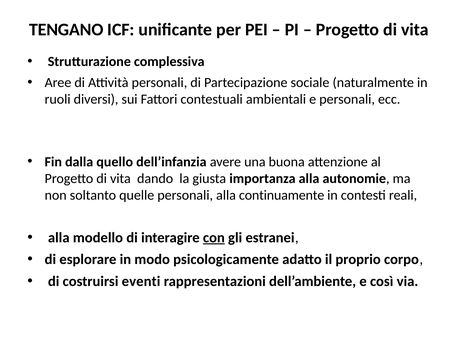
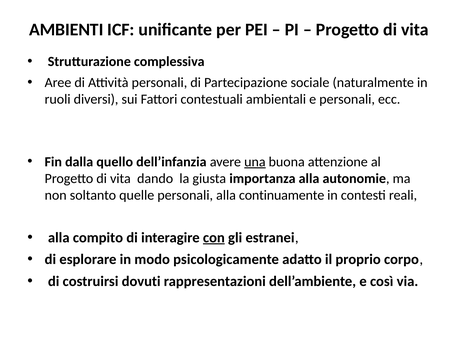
TENGANO: TENGANO -> AMBIENTI (66, 30)
una underline: none -> present (255, 162)
modello: modello -> compito (98, 238)
eventi: eventi -> dovuti (141, 282)
